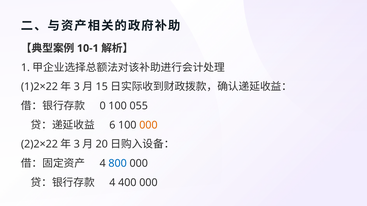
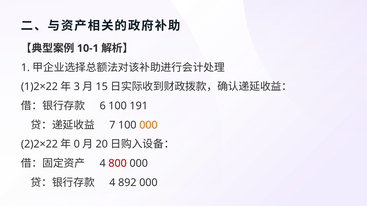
0: 0 -> 6 (103, 106)
055: 055 -> 191 (139, 106)
6: 6 -> 7 (112, 125)
3: 3 -> 0 (77, 145)
800 colour: blue -> red (118, 164)
400: 400 -> 892 (127, 183)
